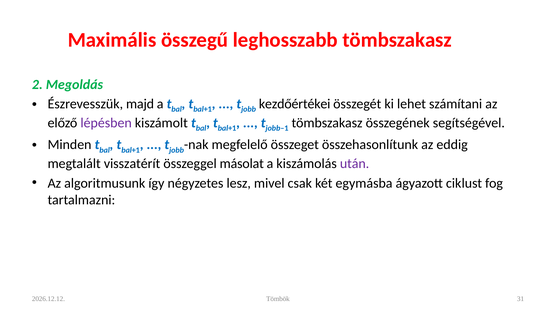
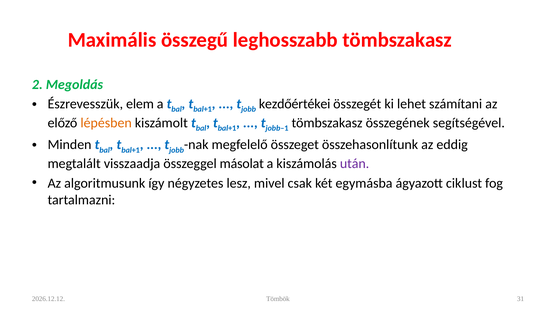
majd: majd -> elem (140, 104)
lépésben colour: purple -> orange (106, 123)
visszatérít: visszatérít -> visszaadja (132, 164)
